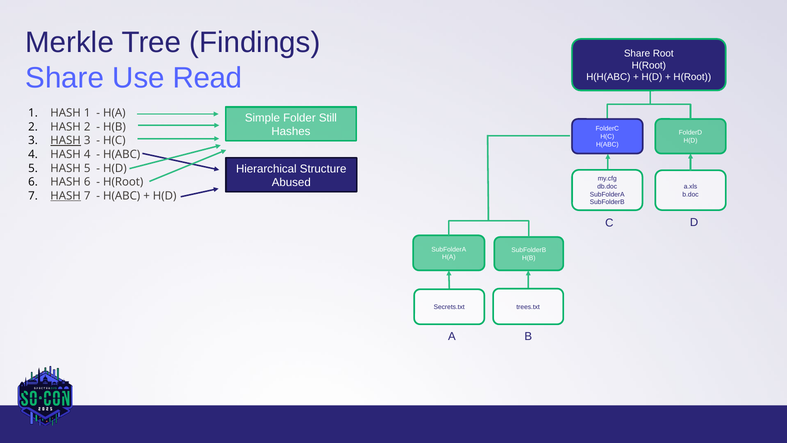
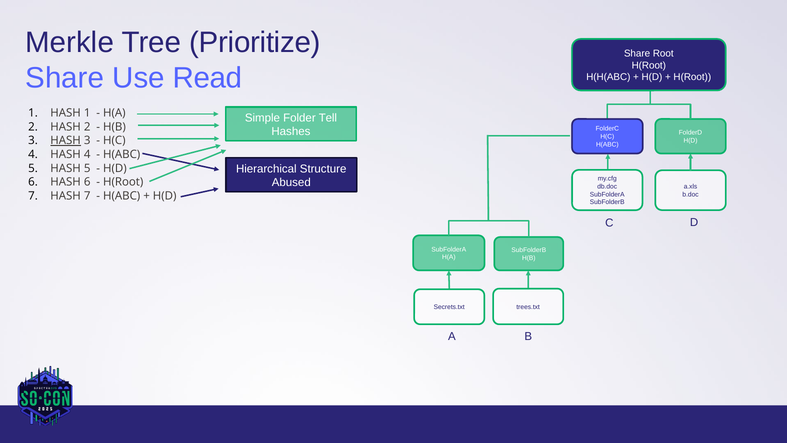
Findings: Findings -> Prioritize (255, 43)
Still: Still -> Tell (328, 118)
HASH underline: present -> none (66, 196)
